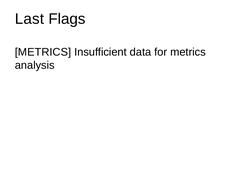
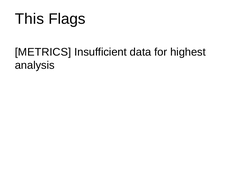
Last: Last -> This (29, 19)
for metrics: metrics -> highest (188, 52)
